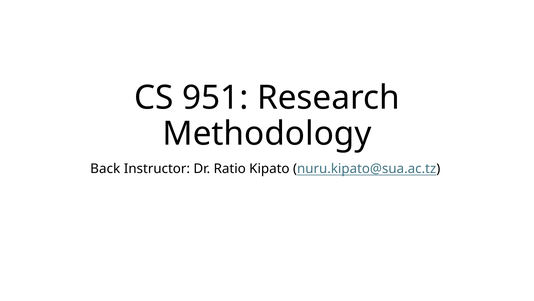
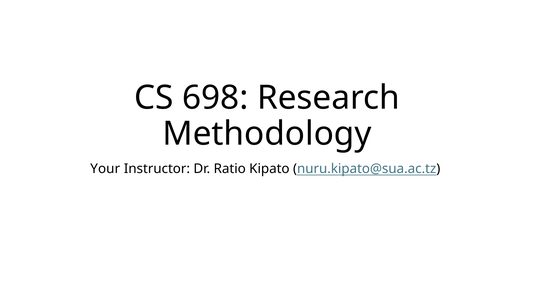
951: 951 -> 698 (215, 97)
Back: Back -> Your (105, 168)
